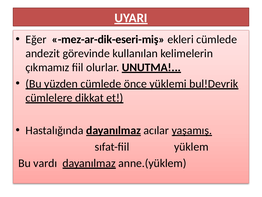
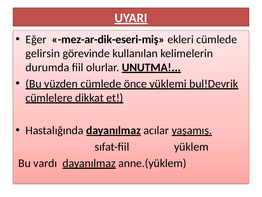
andezit: andezit -> gelirsin (43, 53)
çıkmamız: çıkmamız -> durumda (47, 67)
